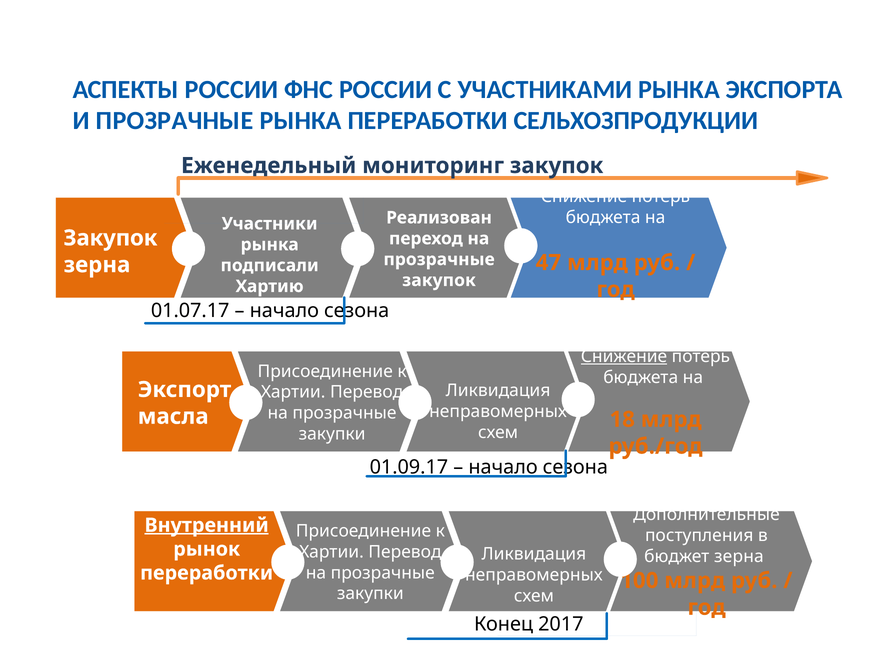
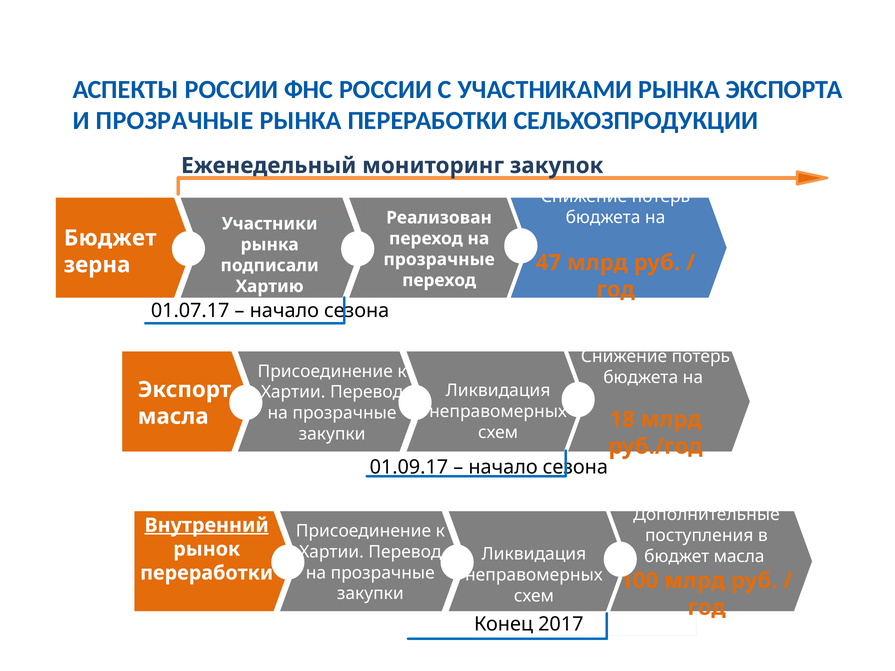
Закупок: Закупок -> Бюджет (110, 238)
закупок: закупок -> переход (439, 280)
Снижение underline: present -> none (624, 357)
бюджет зерна: зерна -> масла (739, 557)
